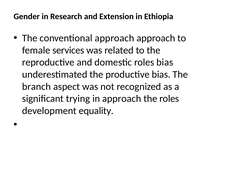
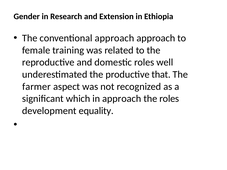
services: services -> training (68, 50)
roles bias: bias -> well (165, 62)
productive bias: bias -> that (161, 75)
branch: branch -> farmer (36, 87)
trying: trying -> which (78, 99)
